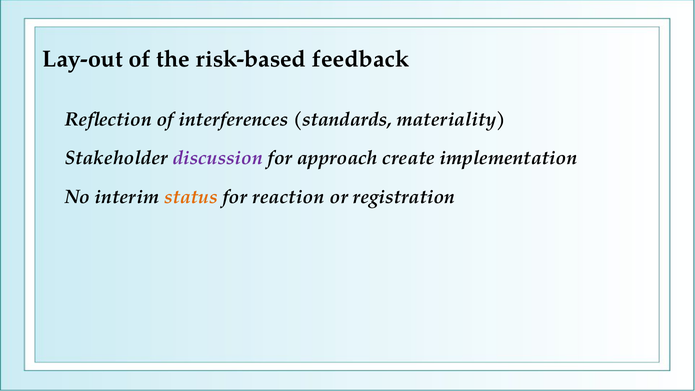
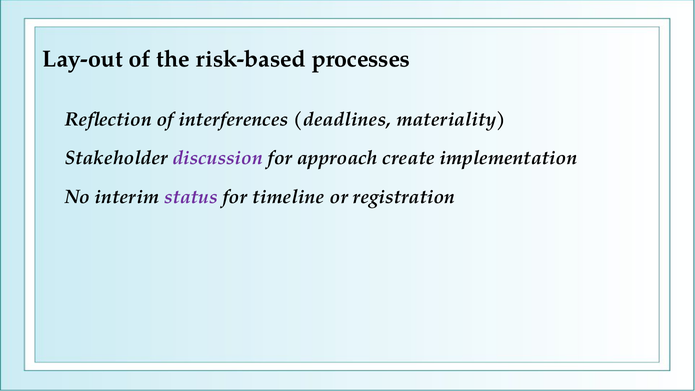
feedback: feedback -> processes (361, 59)
standards: standards -> deadlines (342, 119)
status colour: orange -> purple (191, 197)
reaction: reaction -> timeline (288, 197)
